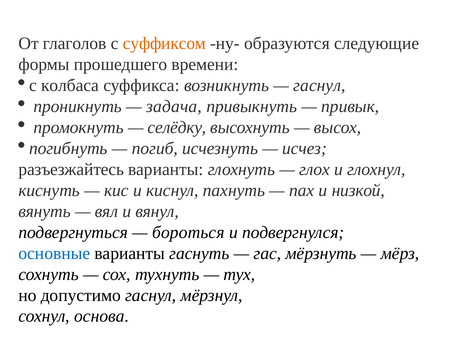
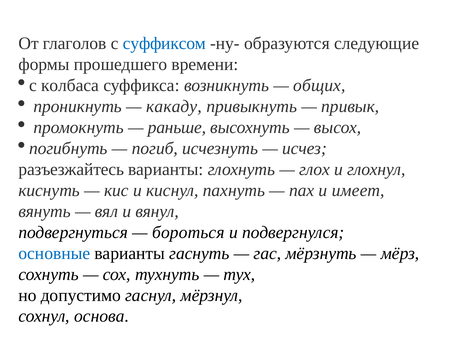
суффиксом colour: orange -> blue (164, 43)
гаснул: гаснул -> общих (319, 85)
задача: задача -> какаду (174, 106)
селёдку: селёдку -> раньше (177, 127)
низкой: низкой -> имеет (358, 190)
